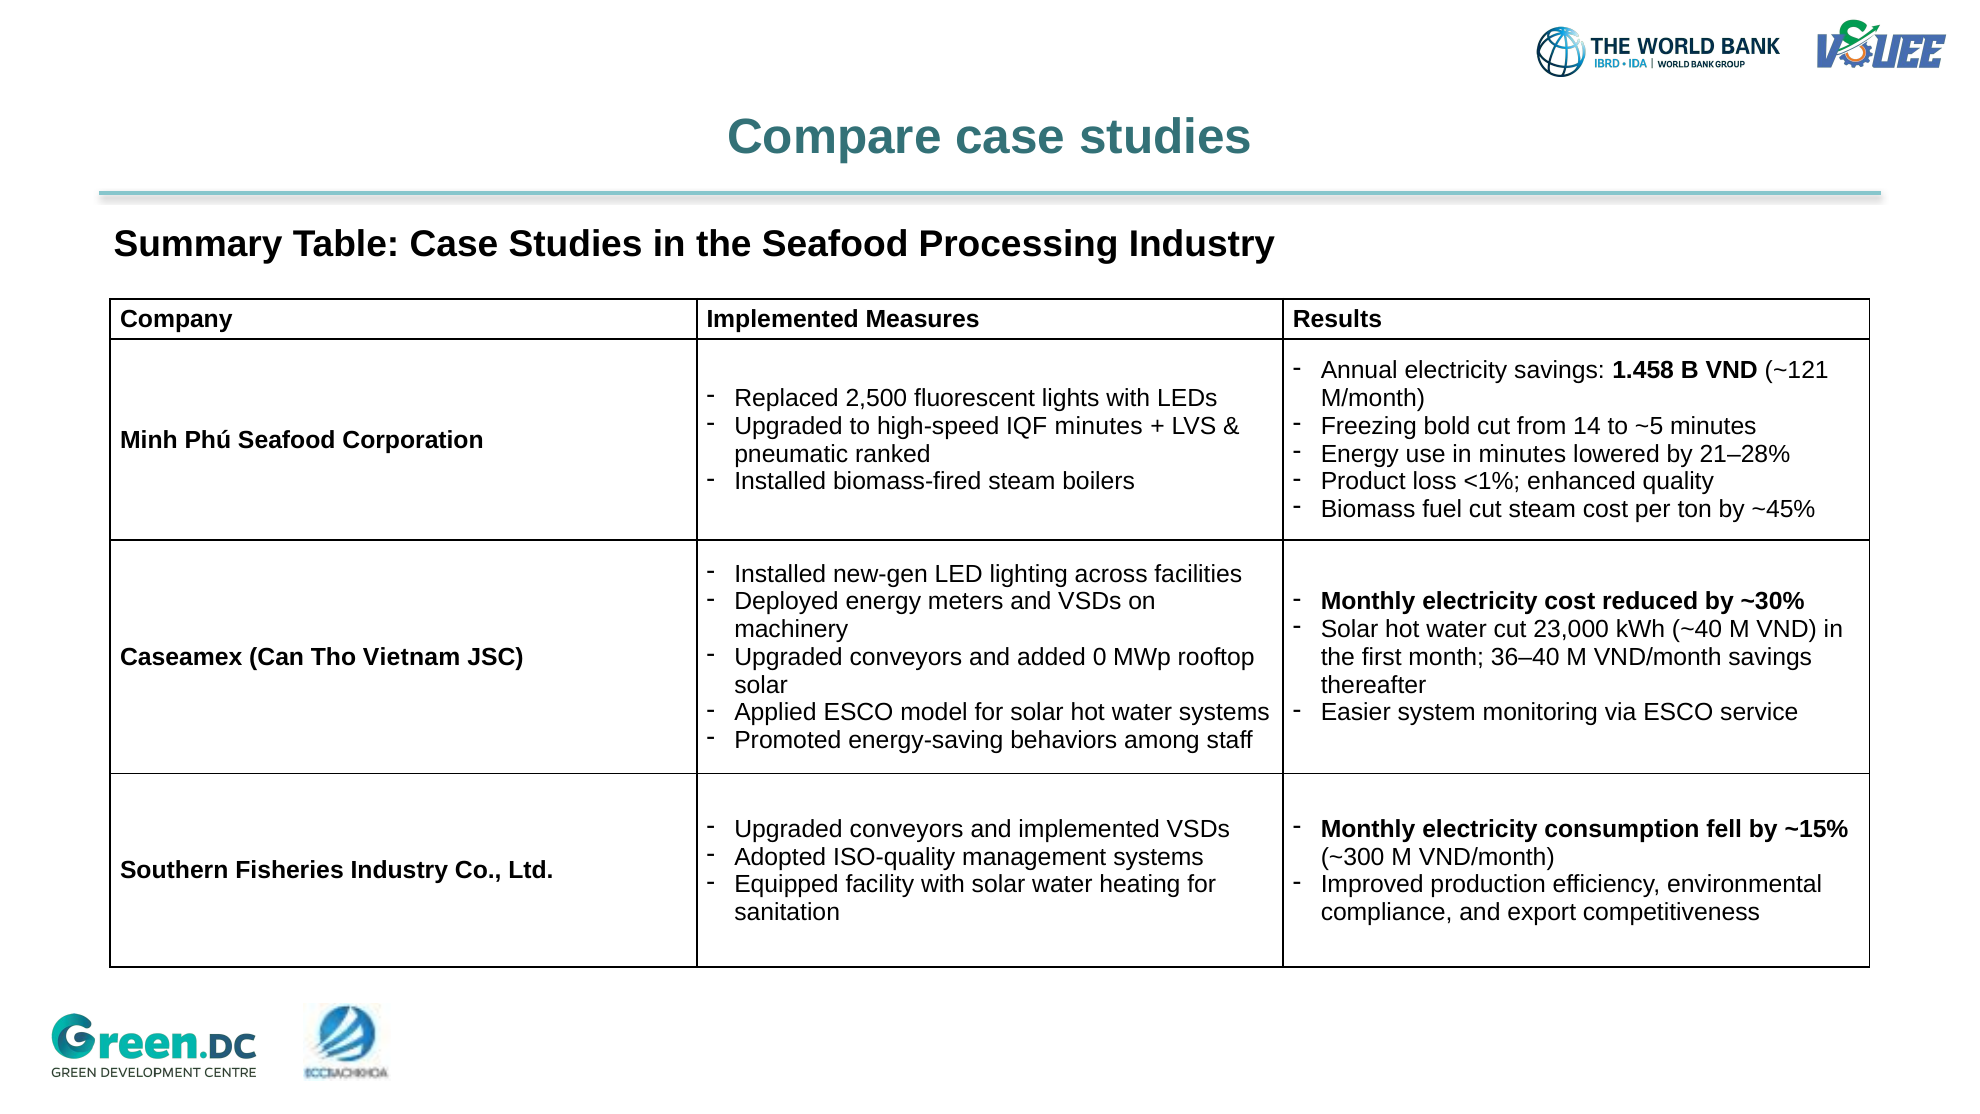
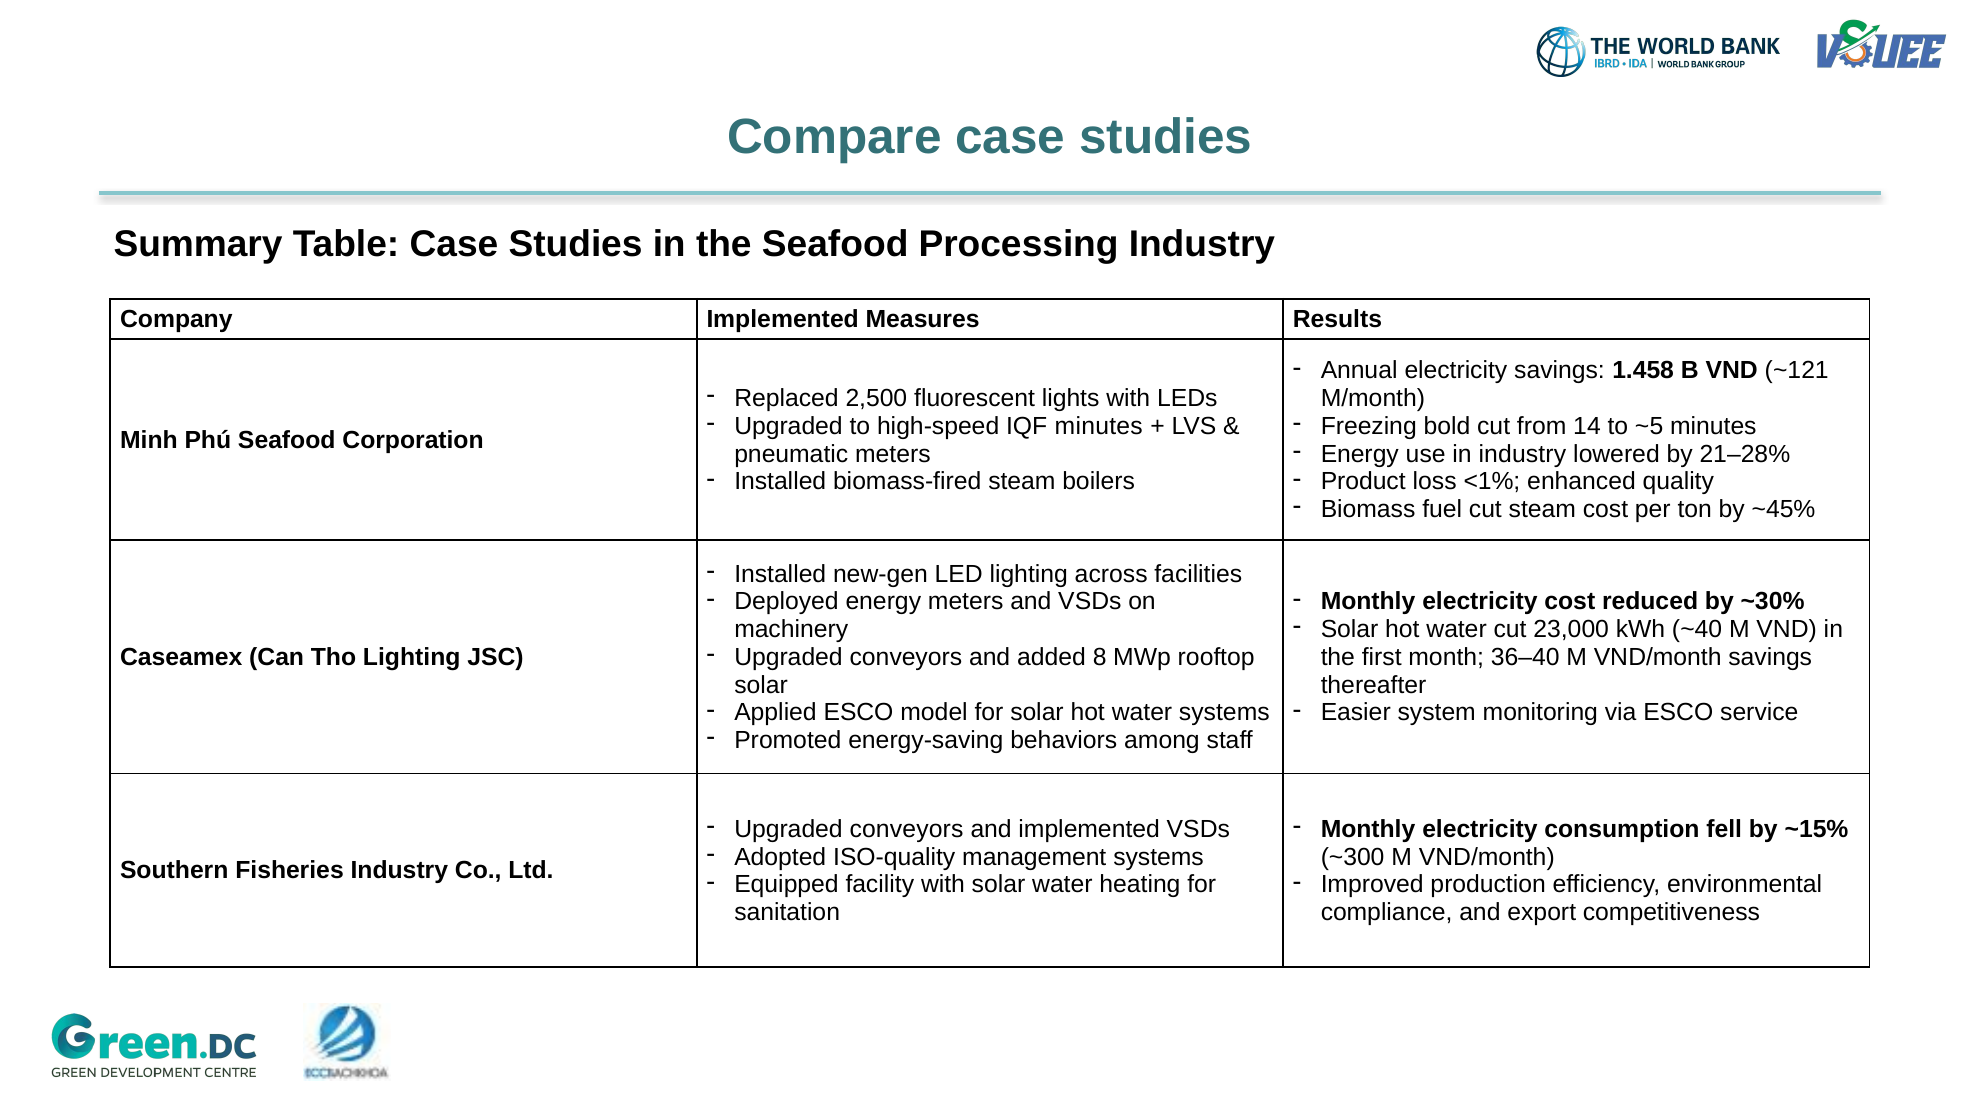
in minutes: minutes -> industry (1522, 454)
pneumatic ranked: ranked -> meters (893, 454)
0: 0 -> 8 (1100, 657)
Tho Vietnam: Vietnam -> Lighting (412, 657)
